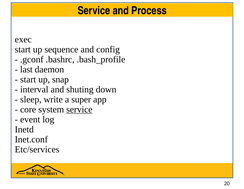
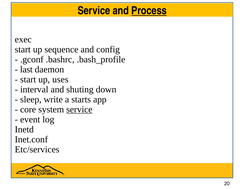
Process underline: none -> present (149, 11)
snap: snap -> uses (60, 79)
super: super -> starts (81, 99)
